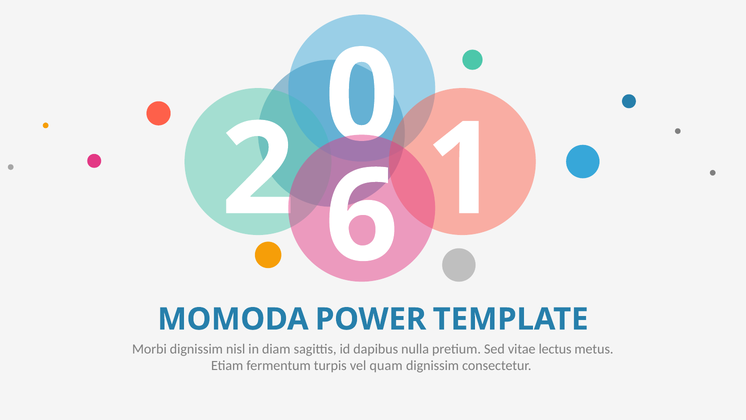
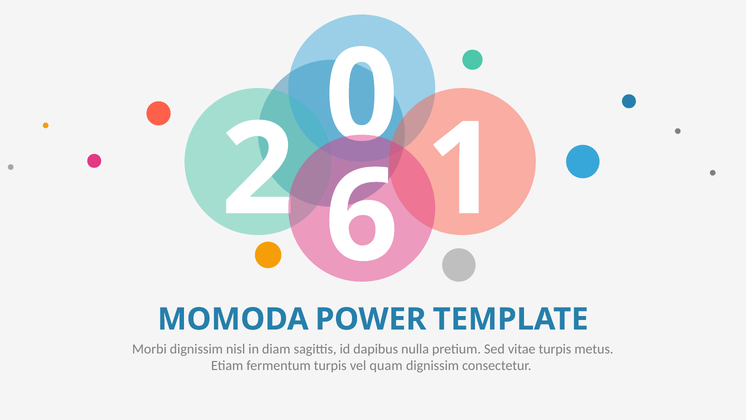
vitae lectus: lectus -> turpis (555, 349)
